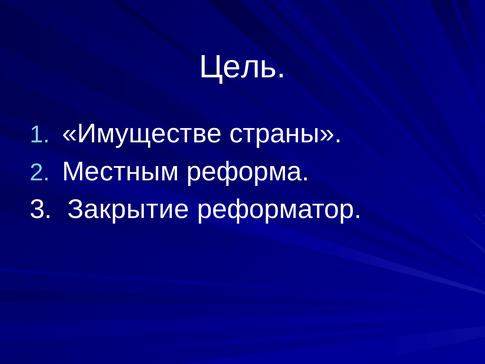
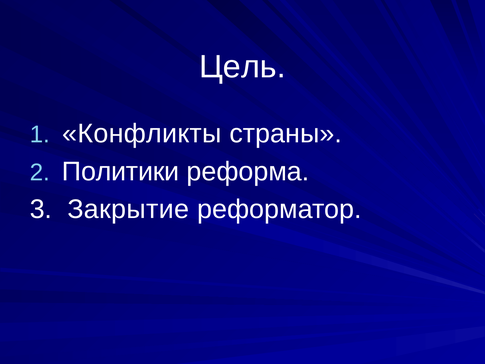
Имуществе: Имуществе -> Конфликты (142, 134)
Местным: Местным -> Политики (121, 171)
